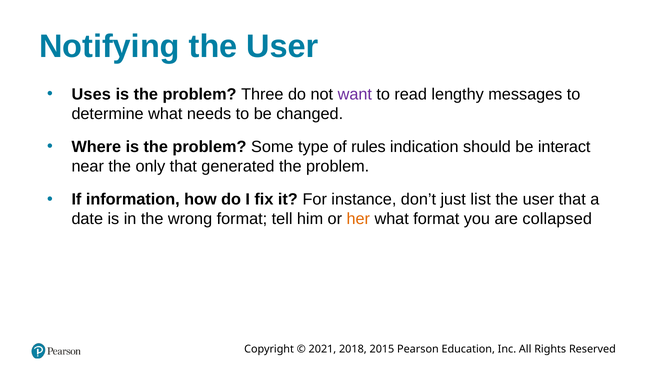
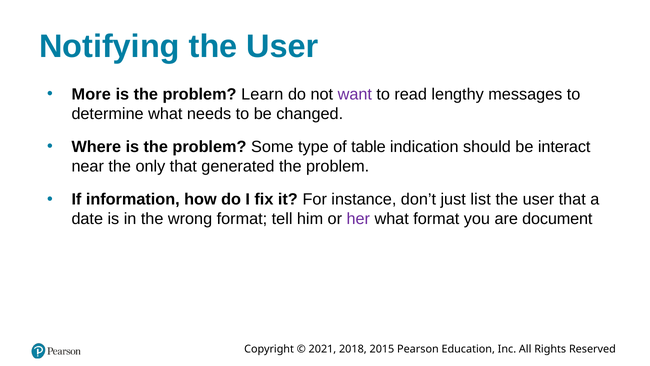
Uses: Uses -> More (91, 94)
Three: Three -> Learn (262, 94)
rules: rules -> table (368, 147)
her colour: orange -> purple (358, 219)
collapsed: collapsed -> document (557, 219)
